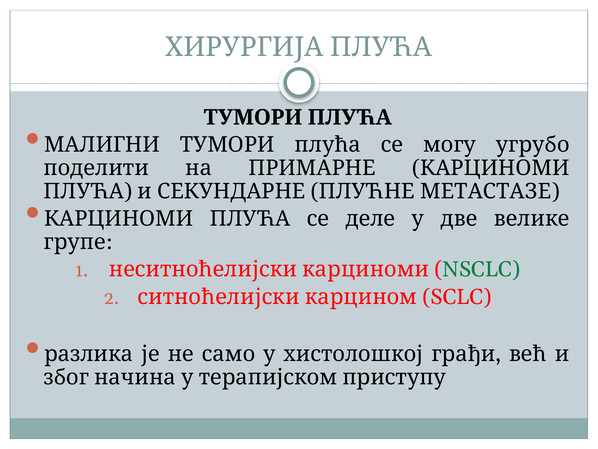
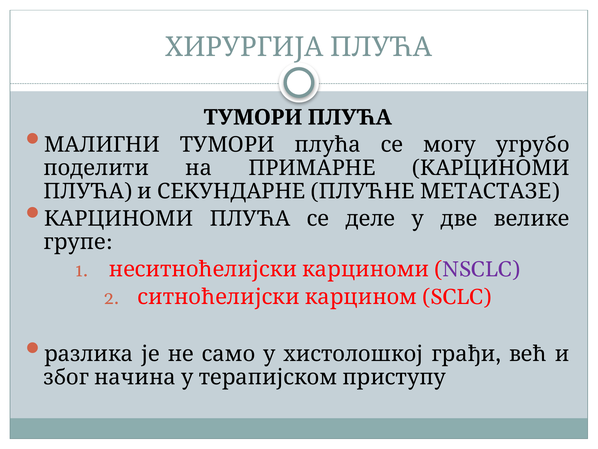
NSCLC colour: green -> purple (481, 269)
